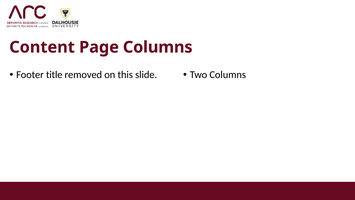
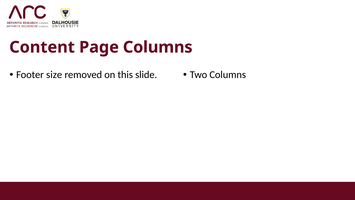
title: title -> size (54, 75)
